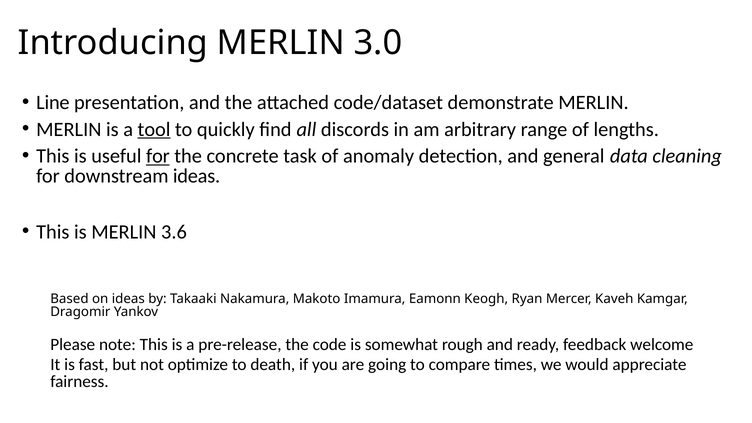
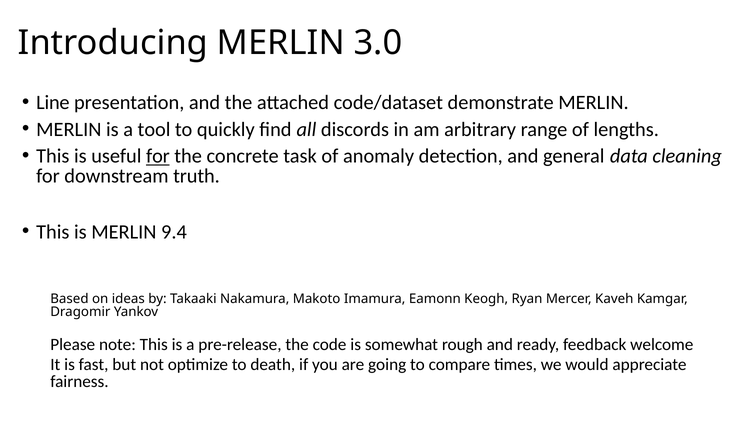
tool underline: present -> none (154, 129)
downstream ideas: ideas -> truth (196, 176)
3.6: 3.6 -> 9.4 (174, 232)
